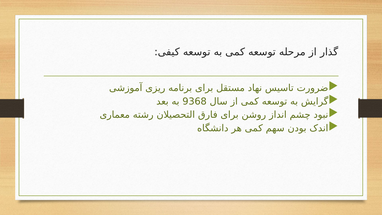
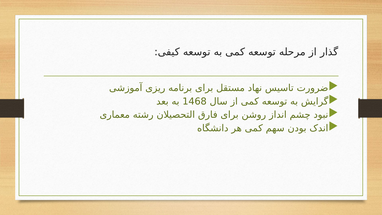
9368: 9368 -> 1468 (195, 101)
